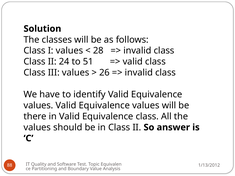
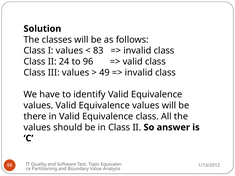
28: 28 -> 83 (98, 51)
51: 51 -> 96 (88, 62)
26: 26 -> 49 (104, 73)
